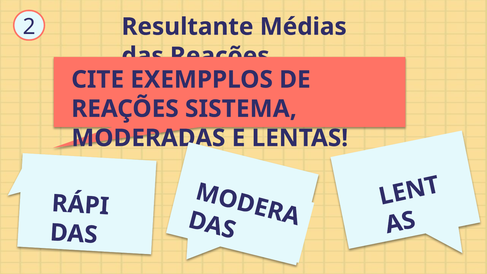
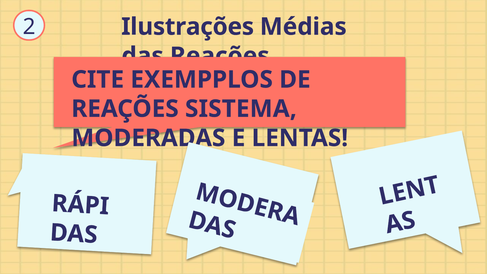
Resultante: Resultante -> Ilustrações (188, 27)
